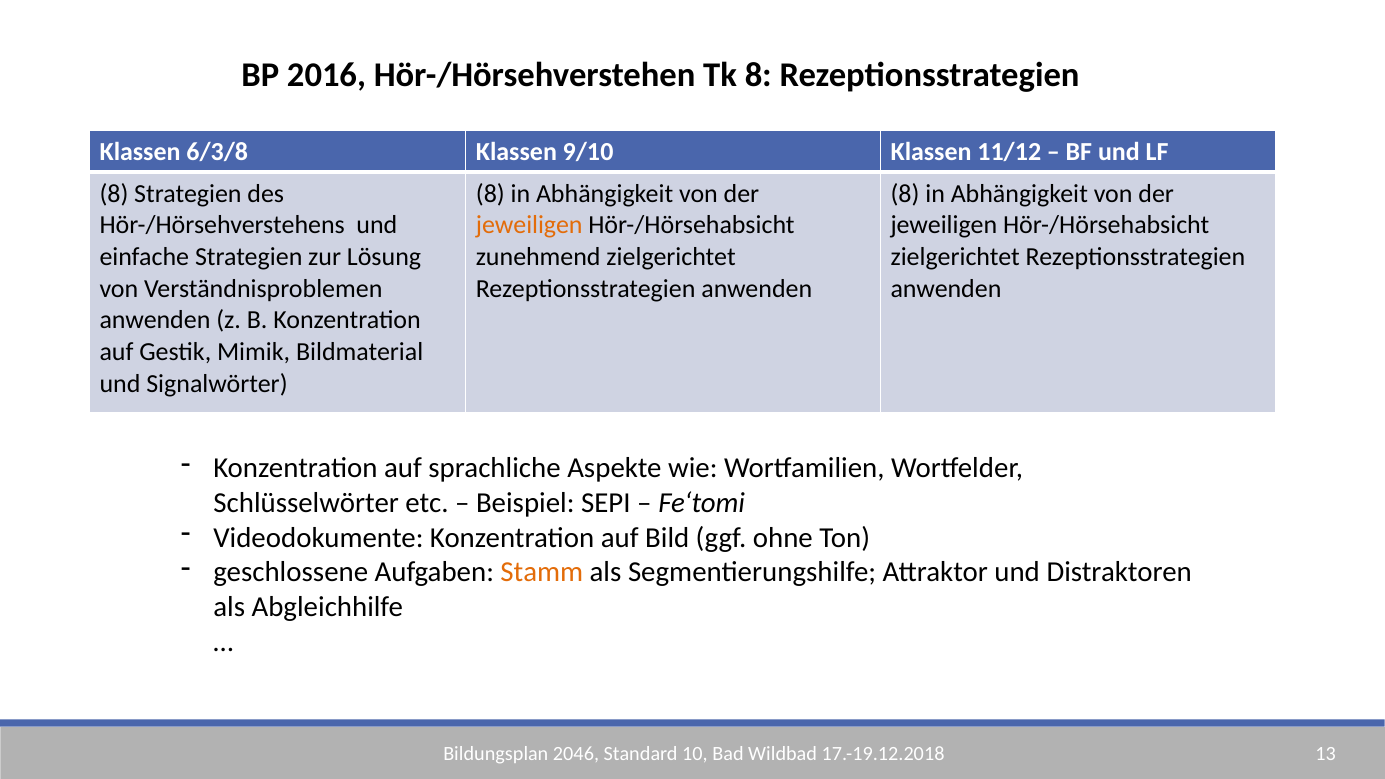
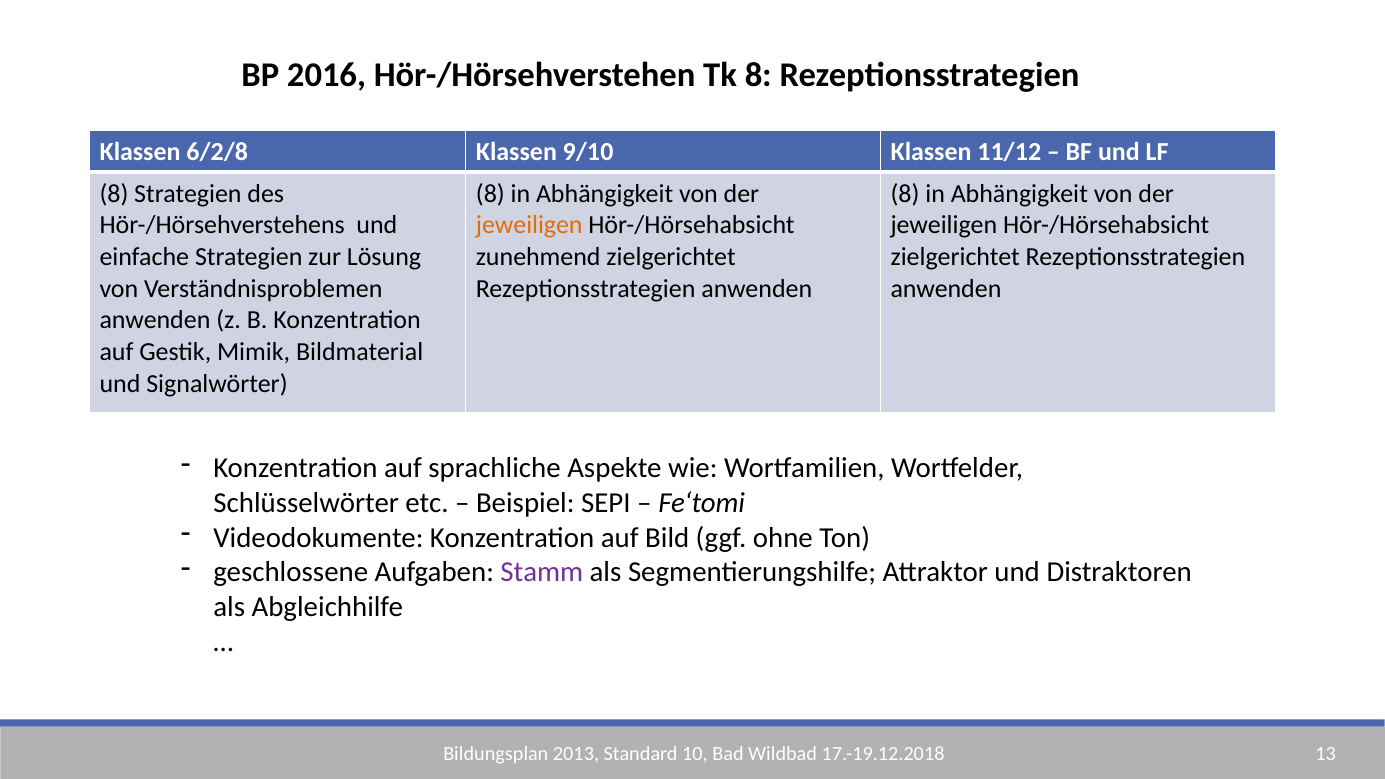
6/3/8: 6/3/8 -> 6/2/8 (217, 152)
Stamm colour: orange -> purple (542, 572)
2046: 2046 -> 2013 (576, 754)
